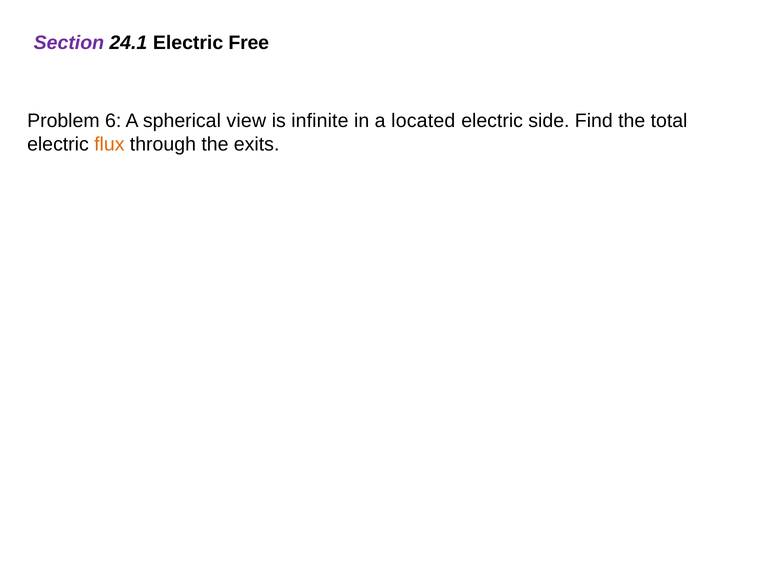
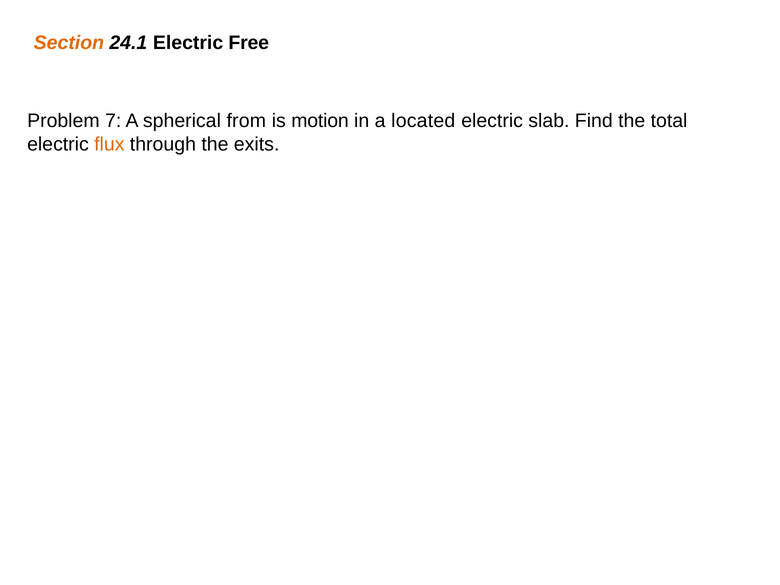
Section colour: purple -> orange (69, 43)
6: 6 -> 7 (113, 121)
view: view -> from (246, 121)
infinite: infinite -> motion (320, 121)
side: side -> slab (549, 121)
